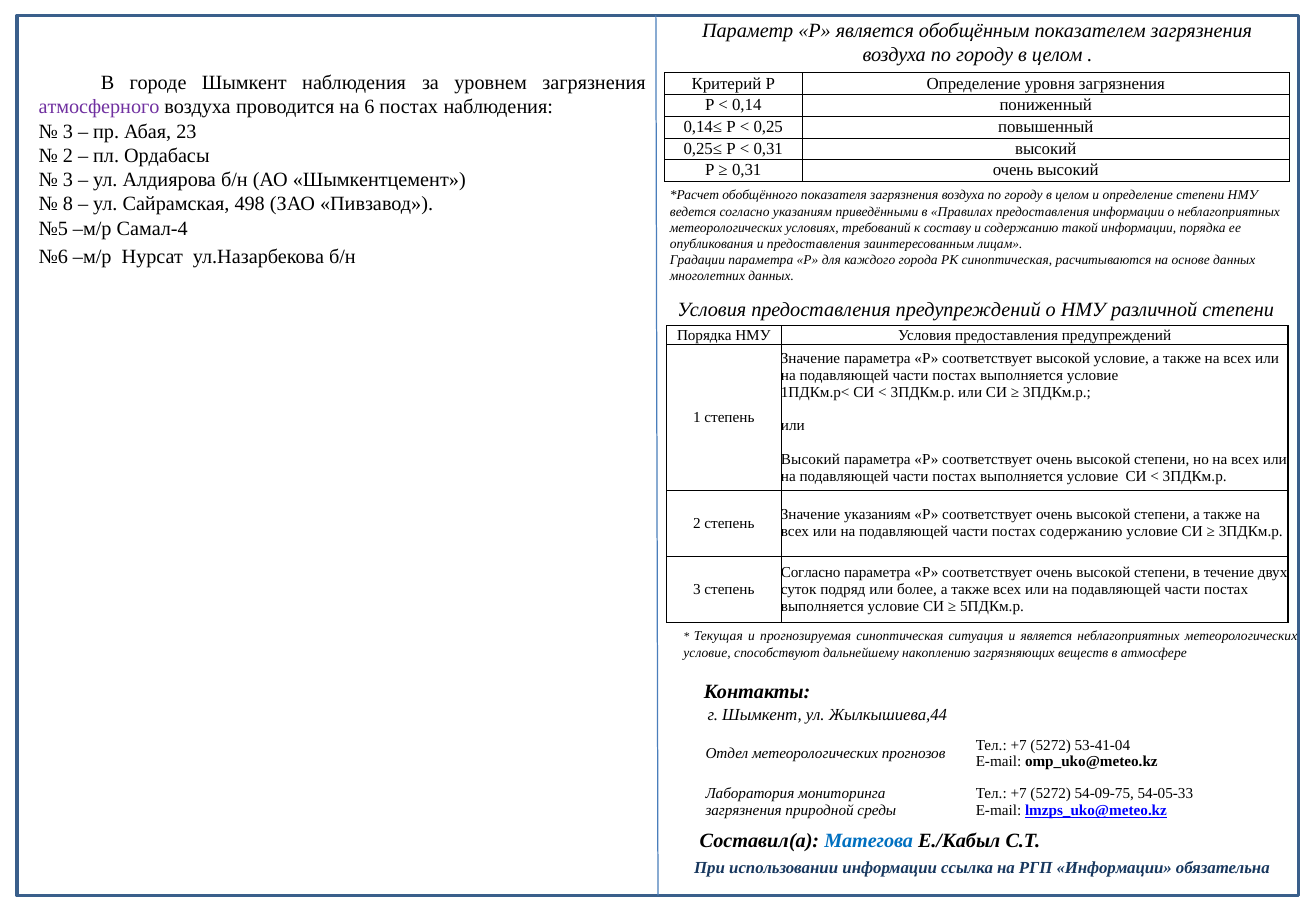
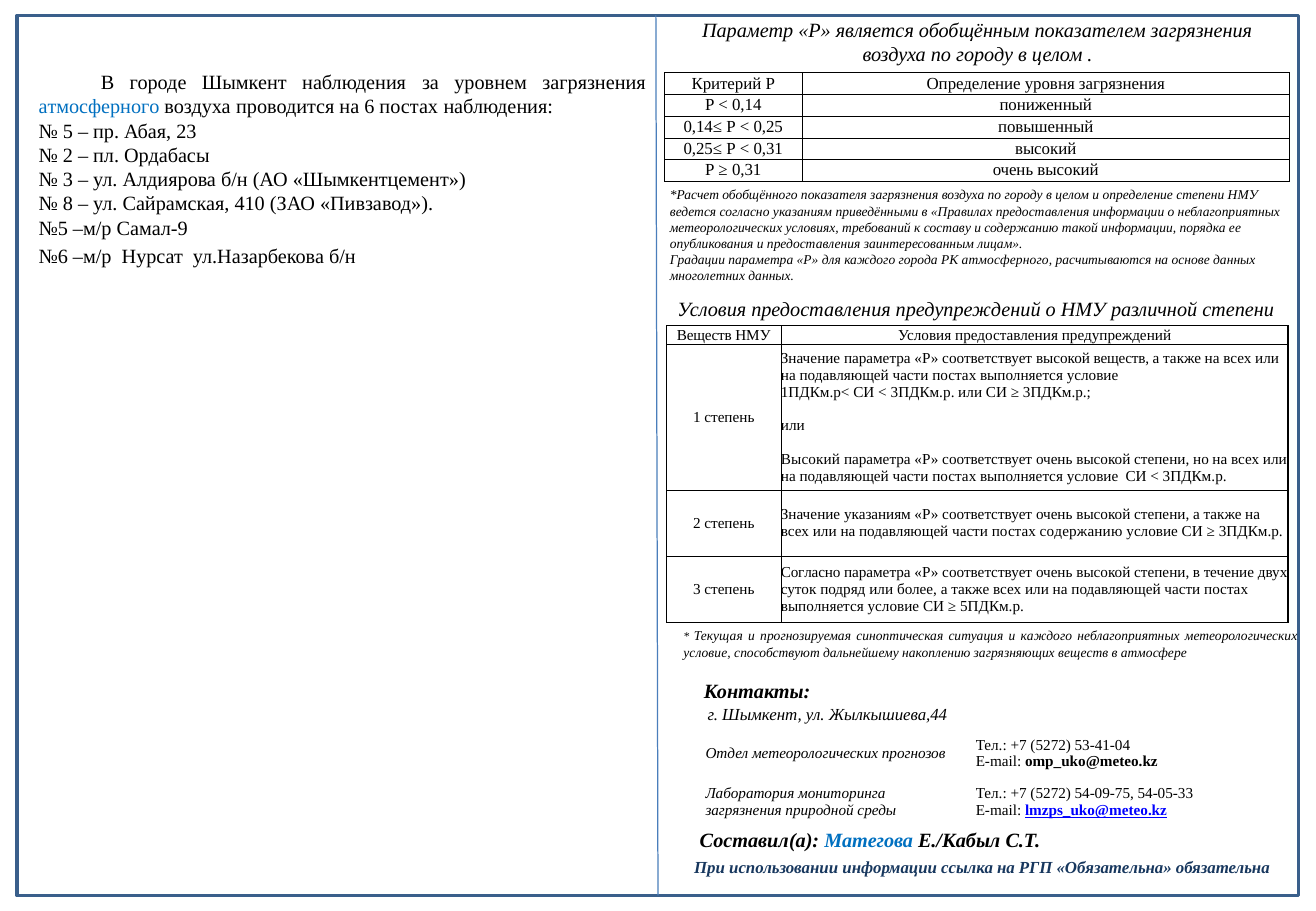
атмосферного colour: purple -> blue (99, 107)
3: 3 -> 5 (68, 131)
498: 498 -> 410 (250, 204)
Самал-4: Самал-4 -> Самал-9 (152, 229)
РК синоптическая: синоптическая -> атмосферного (1007, 260)
Порядка: Порядка -> Веществ (704, 335)
высокой условие: условие -> веществ (1121, 358)
и является: является -> каждого (1046, 636)
РГП Информации: Информации -> Обязательна (1114, 868)
